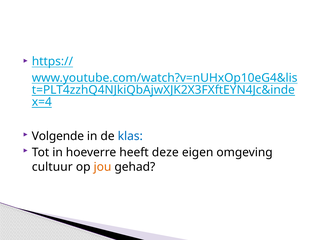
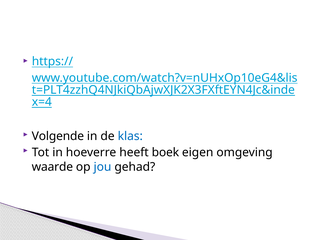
deze: deze -> boek (165, 152)
cultuur: cultuur -> waarde (52, 166)
jou colour: orange -> blue (102, 166)
